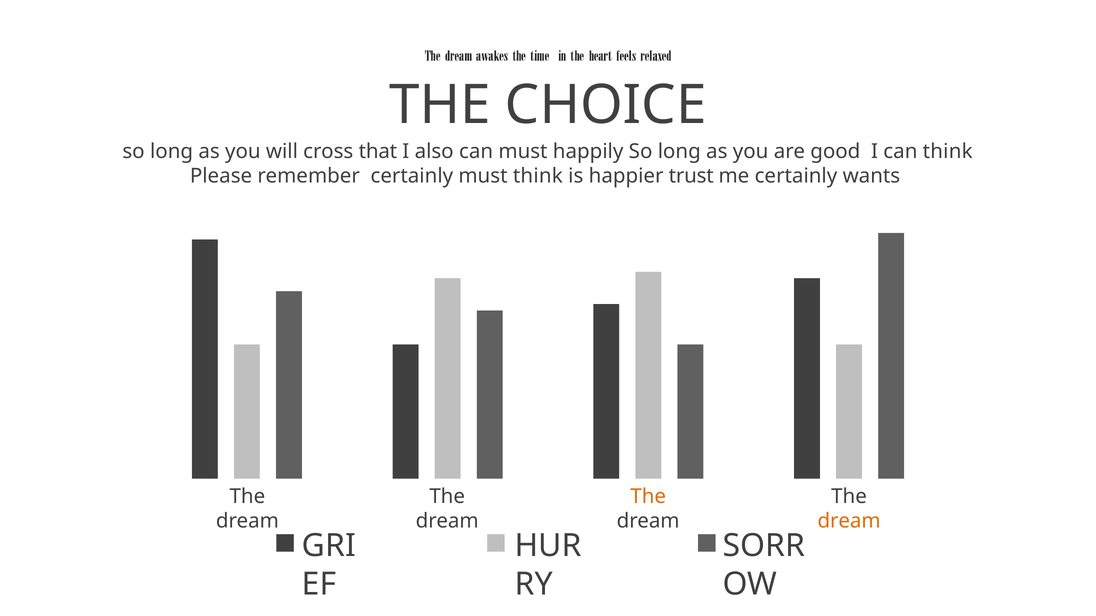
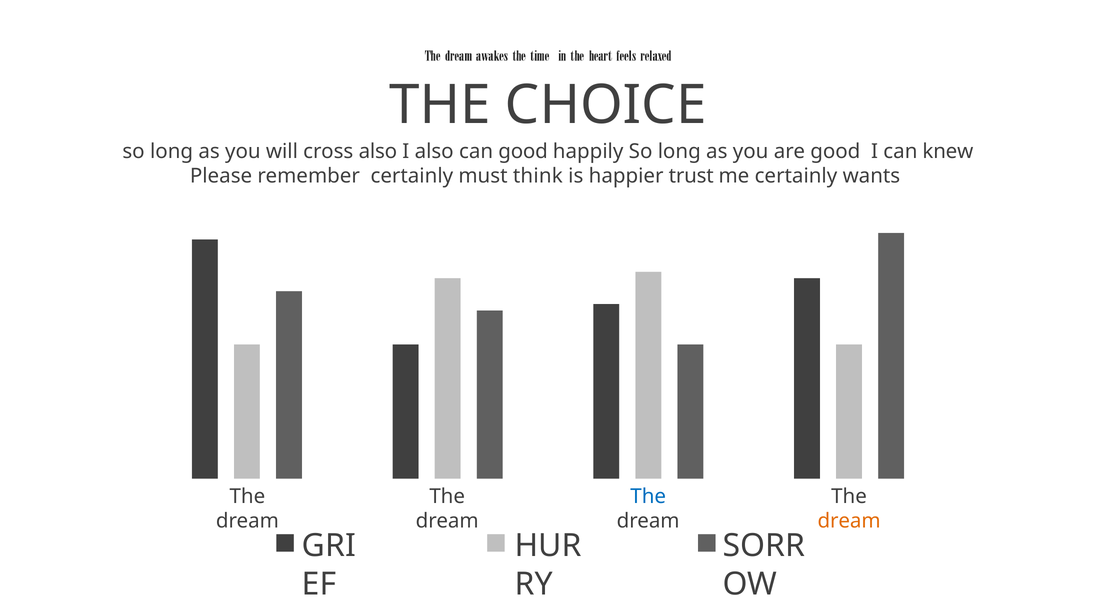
cross that: that -> also (378, 151)
can must: must -> good (523, 151)
can think: think -> knew (948, 151)
The colour: orange -> blue (648, 497)
